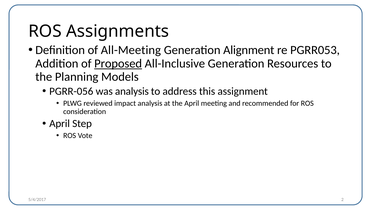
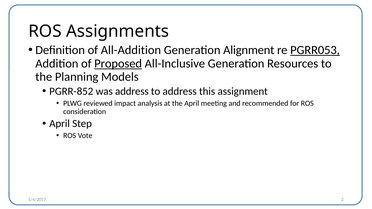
All-Meeting: All-Meeting -> All-Addition (131, 50)
PGRR053 underline: none -> present (315, 50)
PGRR-056: PGRR-056 -> PGRR-852 (71, 91)
was analysis: analysis -> address (132, 91)
